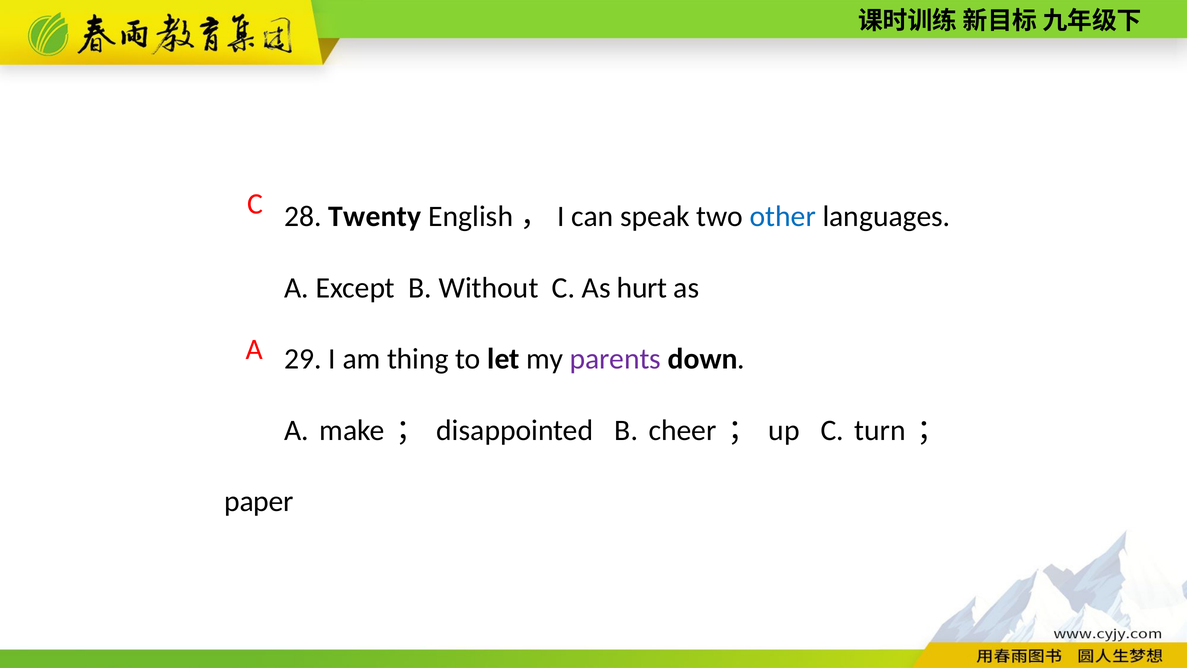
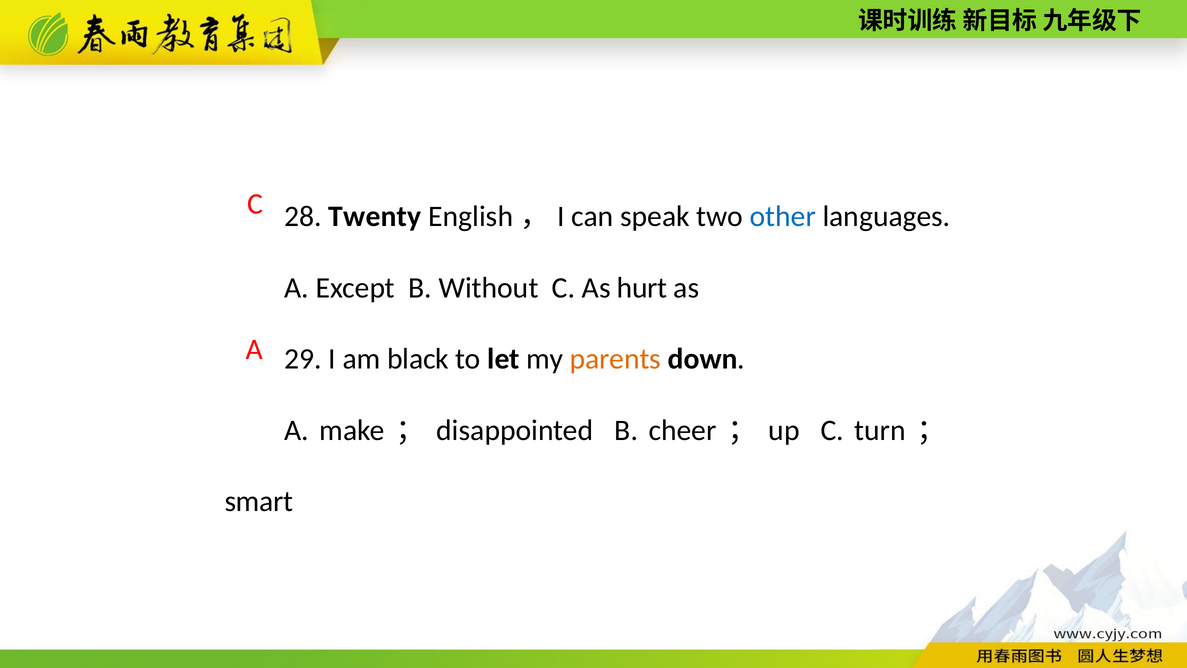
thing: thing -> black (418, 359)
parents colour: purple -> orange (615, 359)
paper: paper -> smart (259, 501)
